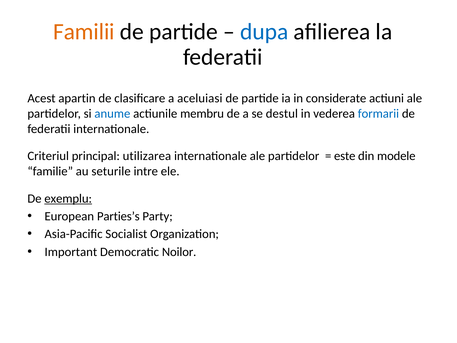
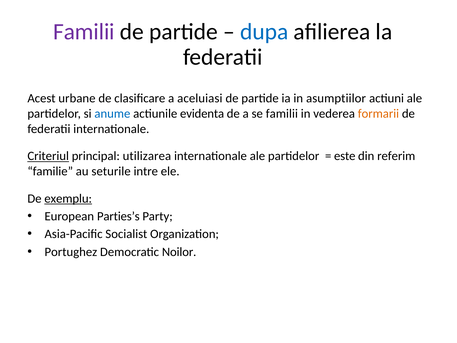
Familii colour: orange -> purple (84, 32)
apartin: apartin -> urbane (77, 98)
considerate: considerate -> asumptiilor (336, 98)
membru: membru -> evidenta (202, 114)
se destul: destul -> familii (282, 114)
formarii colour: blue -> orange (378, 114)
Criteriul underline: none -> present (48, 156)
modele: modele -> referim (396, 156)
Important: Important -> Portughez (71, 252)
